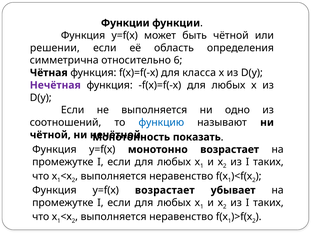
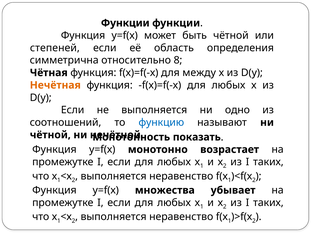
решении: решении -> степеней (55, 48)
6: 6 -> 8 (178, 60)
класса: класса -> между (199, 73)
Нечётная colour: purple -> orange (55, 85)
у=f(х возрастает: возрастает -> множества (165, 190)
